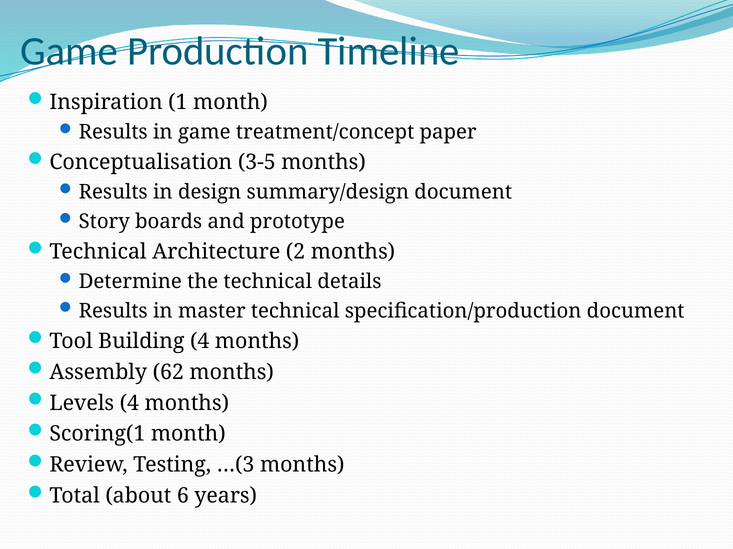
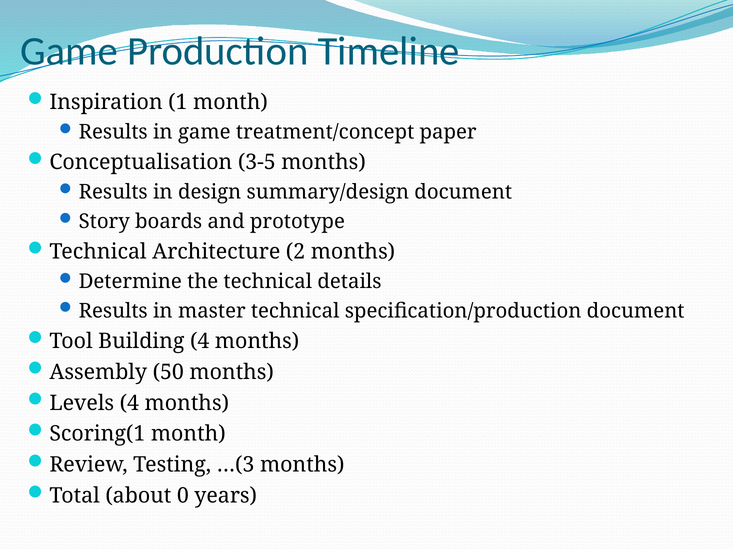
62: 62 -> 50 (168, 373)
6: 6 -> 0 (183, 496)
